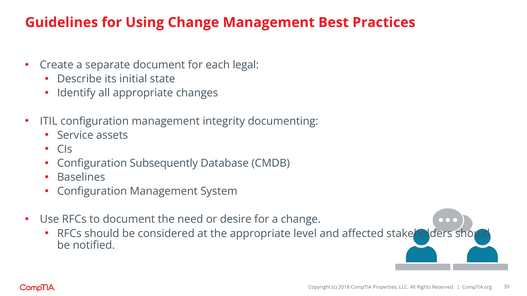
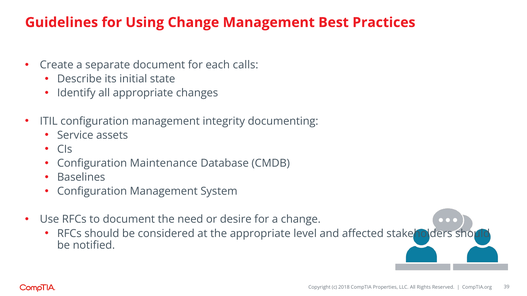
legal: legal -> calls (246, 65)
Subsequently: Subsequently -> Maintenance (164, 163)
